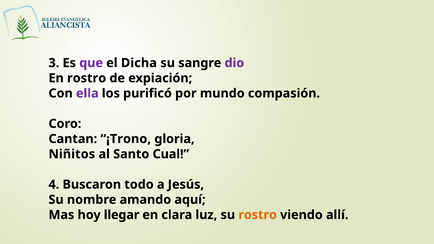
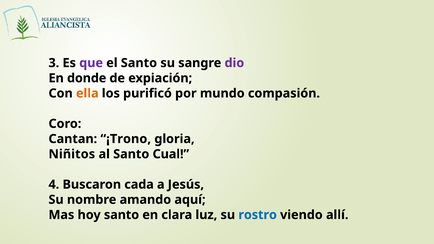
el Dicha: Dicha -> Santo (139, 63)
En rostro: rostro -> donde (87, 78)
ella colour: purple -> orange (87, 93)
todo: todo -> cada (139, 185)
hoy llegar: llegar -> santo (122, 215)
rostro colour: orange -> blue (258, 215)
